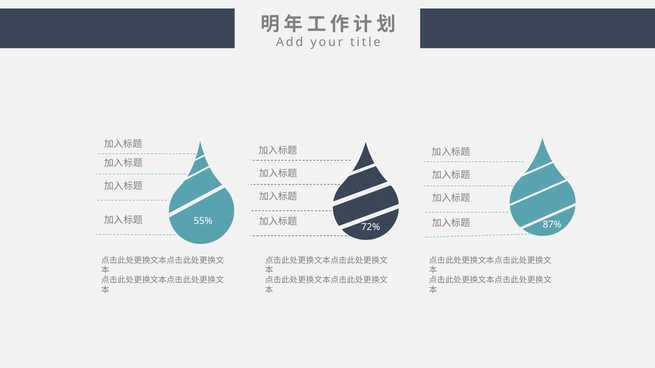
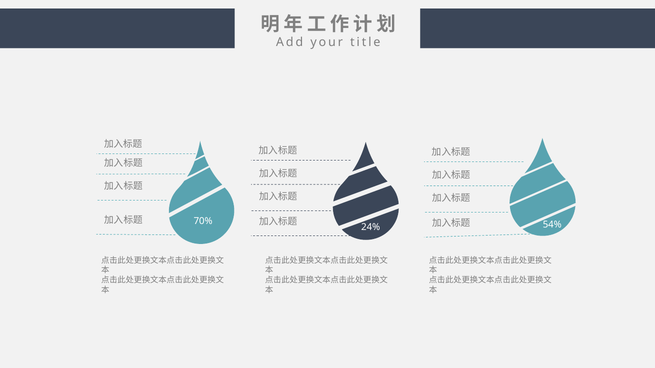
55%: 55% -> 70% (203, 221)
87%: 87% -> 54% (552, 225)
72%: 72% -> 24% (371, 228)
